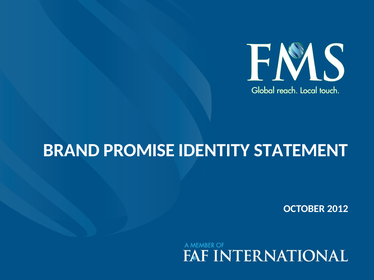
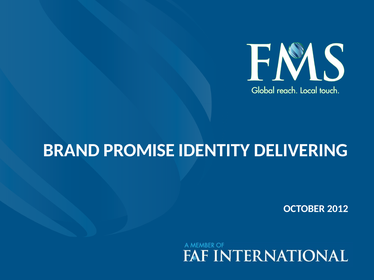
STATEMENT: STATEMENT -> DELIVERING (301, 150)
